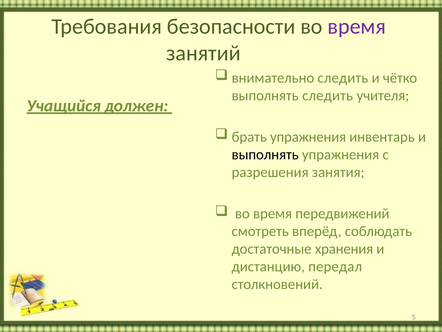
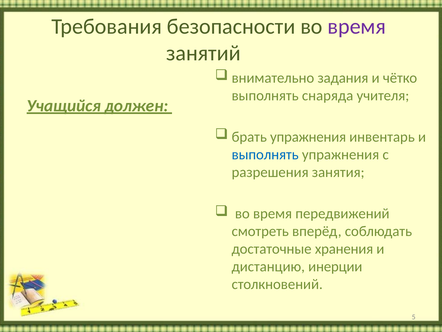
внимательно следить: следить -> задания (343, 78)
выполнять следить: следить -> снаряда (328, 95)
выполнять colour: black -> blue (265, 154)
передал: передал -> инерции (335, 266)
